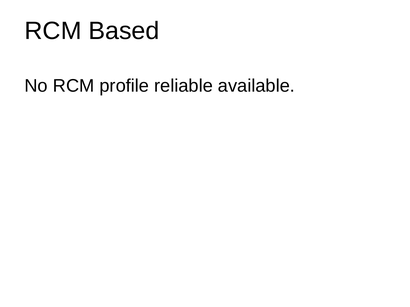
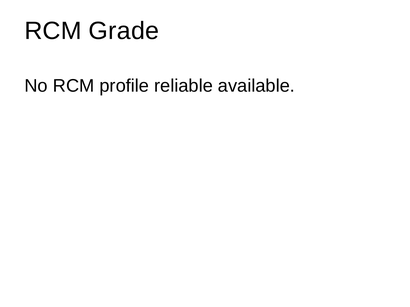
Based: Based -> Grade (124, 31)
